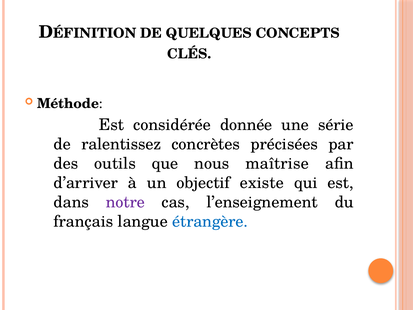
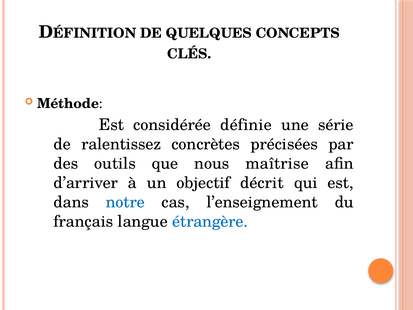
donnée: donnée -> définie (246, 125)
existe: existe -> décrit (262, 183)
notre colour: purple -> blue (125, 202)
